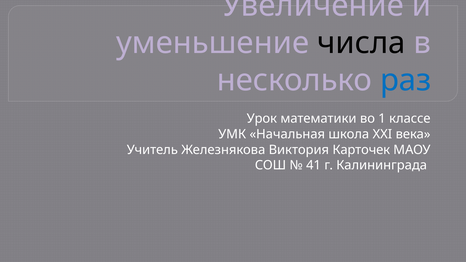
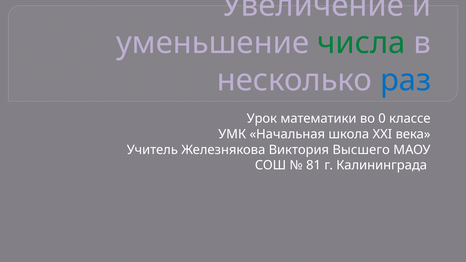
числа colour: black -> green (361, 43)
1: 1 -> 0 (382, 119)
Карточек: Карточек -> Высшего (361, 150)
41: 41 -> 81 (314, 165)
